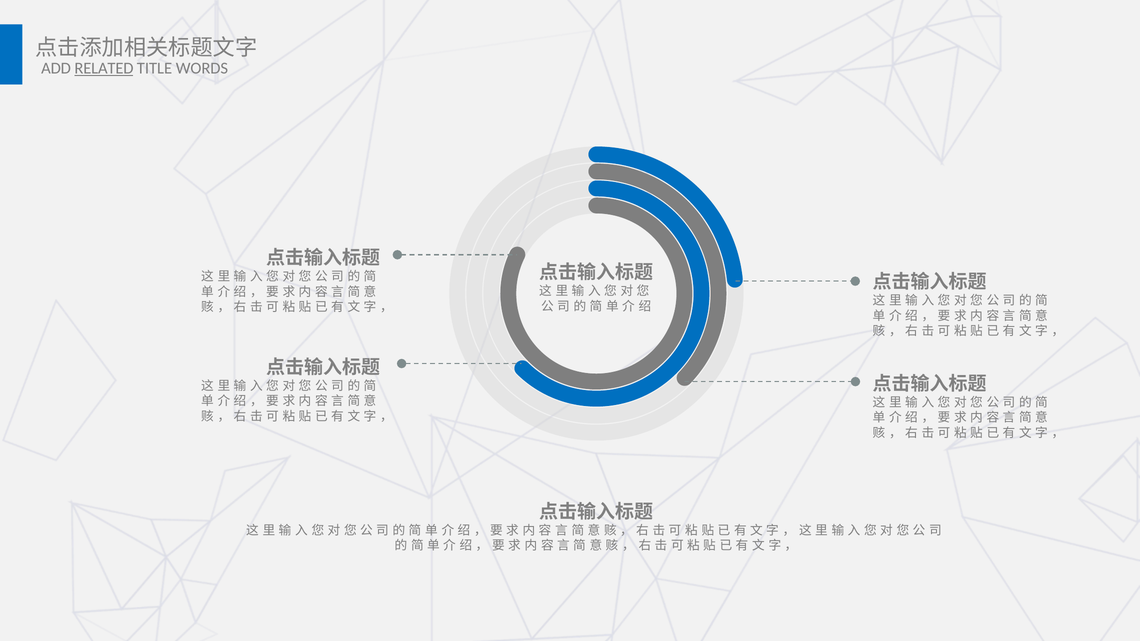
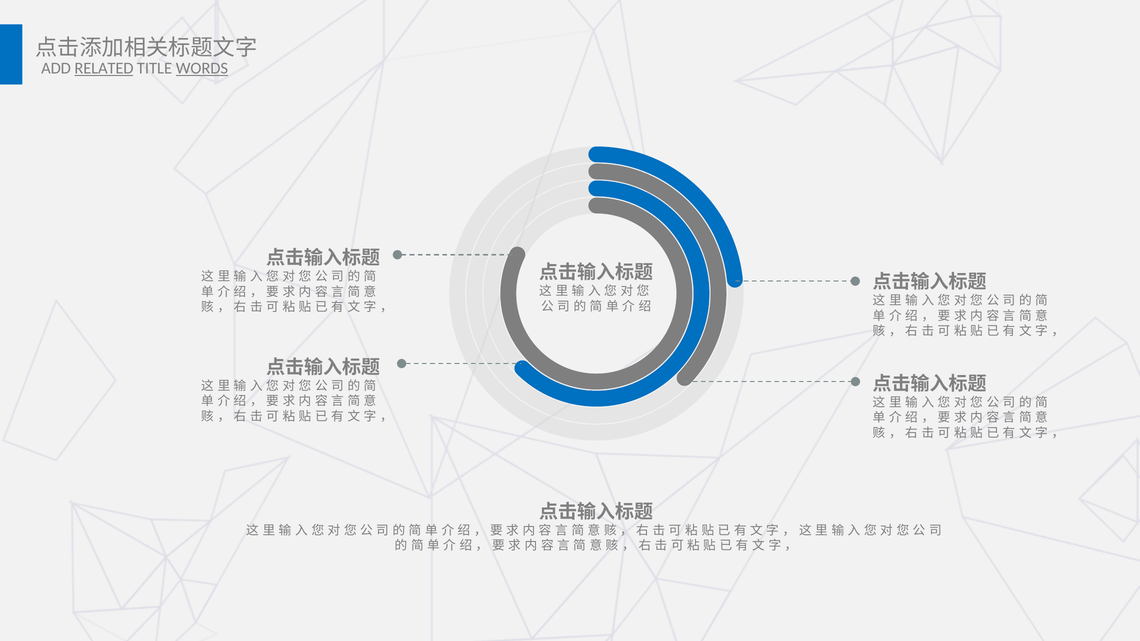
WORDS underline: none -> present (202, 68)
